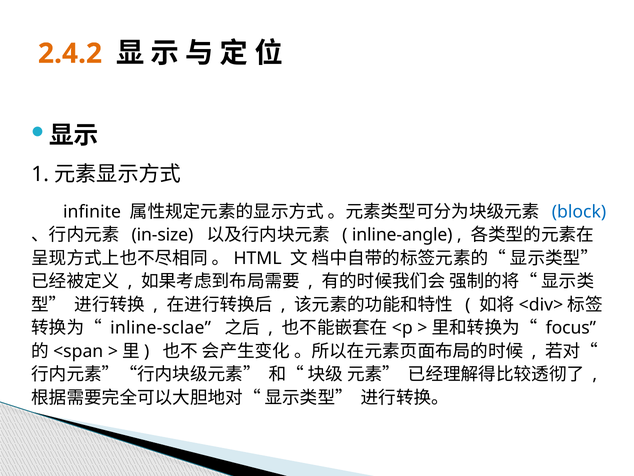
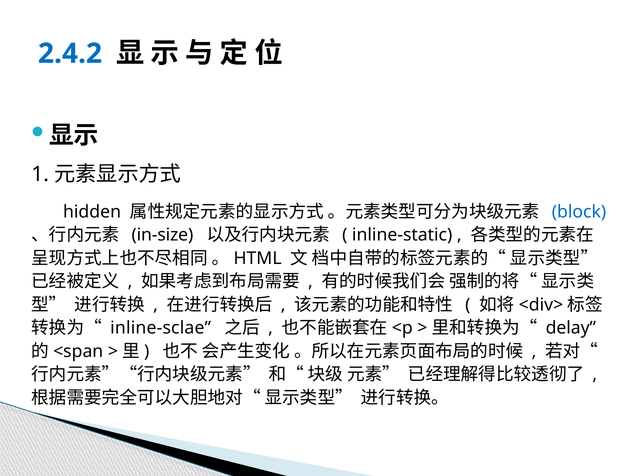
2.4.2 colour: orange -> blue (70, 53)
infinite: infinite -> hidden (92, 212)
inline-angle: inline-angle -> inline-static (402, 235)
focus: focus -> delay (571, 328)
